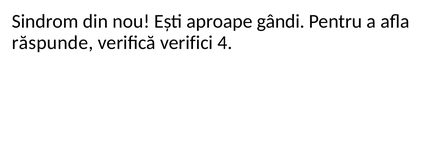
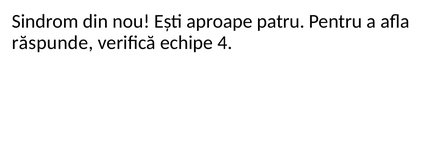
gândi: gândi -> patru (281, 21)
verifici: verifici -> echipe (187, 43)
